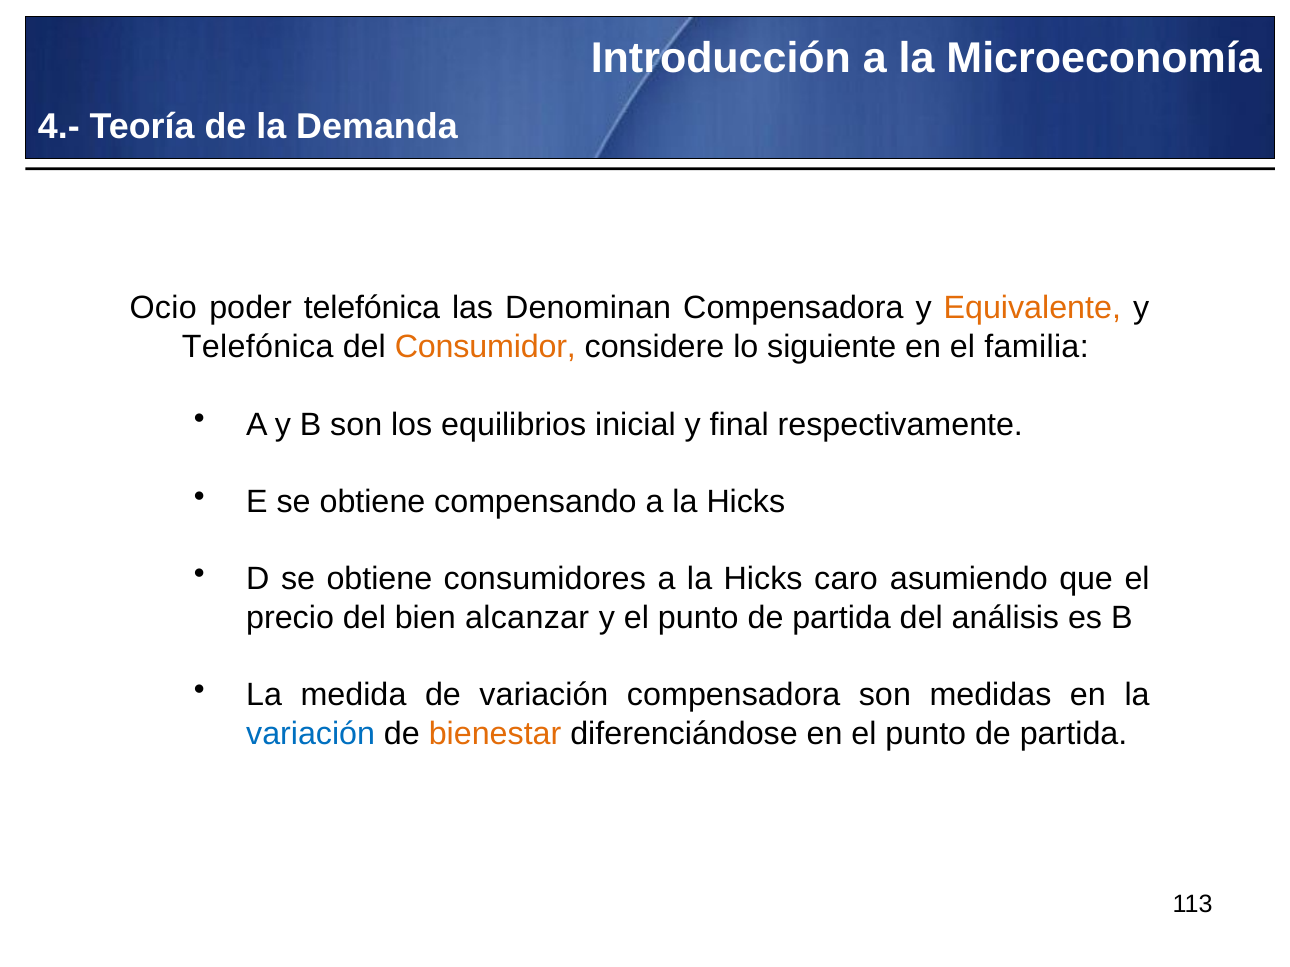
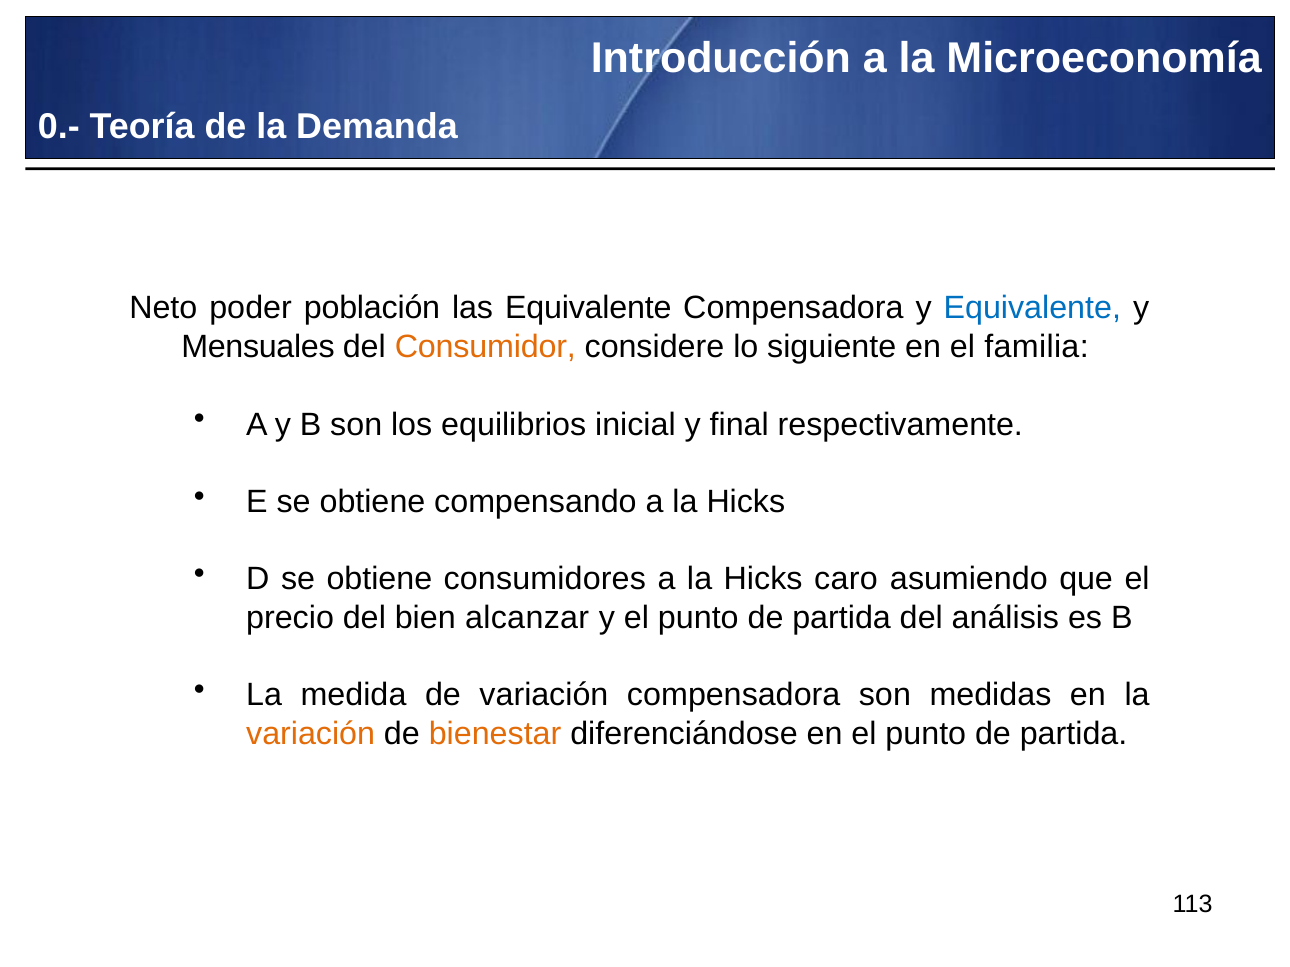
4.-: 4.- -> 0.- (59, 127)
Ocio: Ocio -> Neto (163, 309)
poder telefónica: telefónica -> población (372, 309)
las Denominan: Denominan -> Equivalente (588, 309)
Equivalente colour: orange -> blue (1032, 309)
Telefónica: Telefónica -> Mensuales (258, 347)
variación colour: blue -> orange (311, 734)
